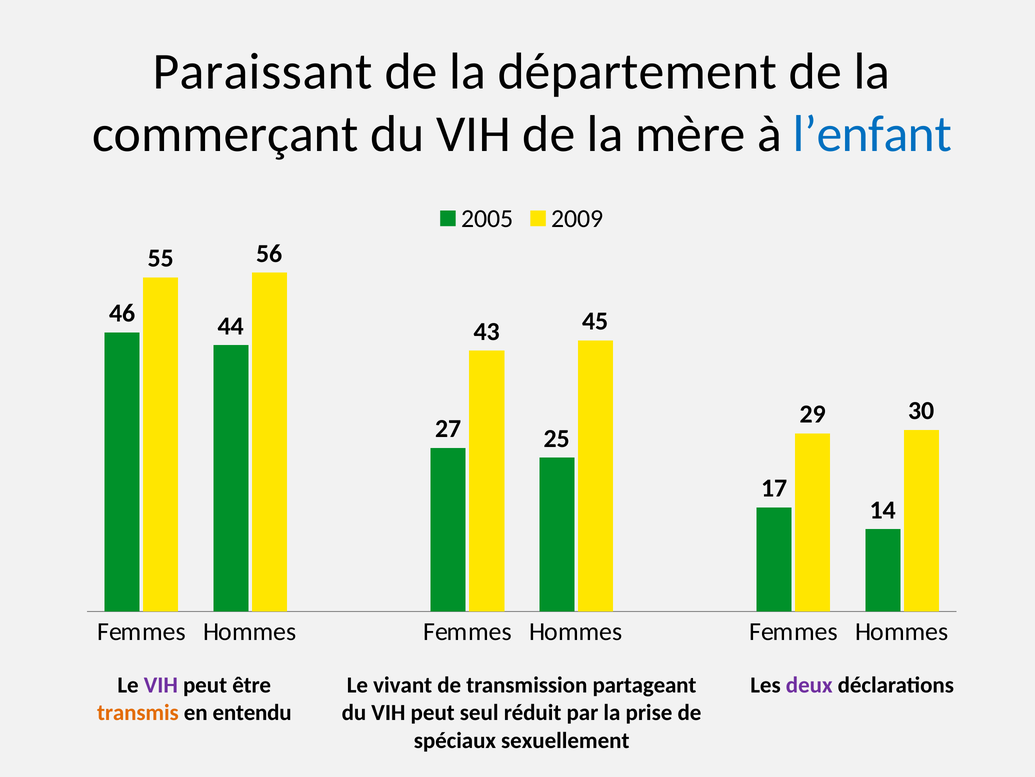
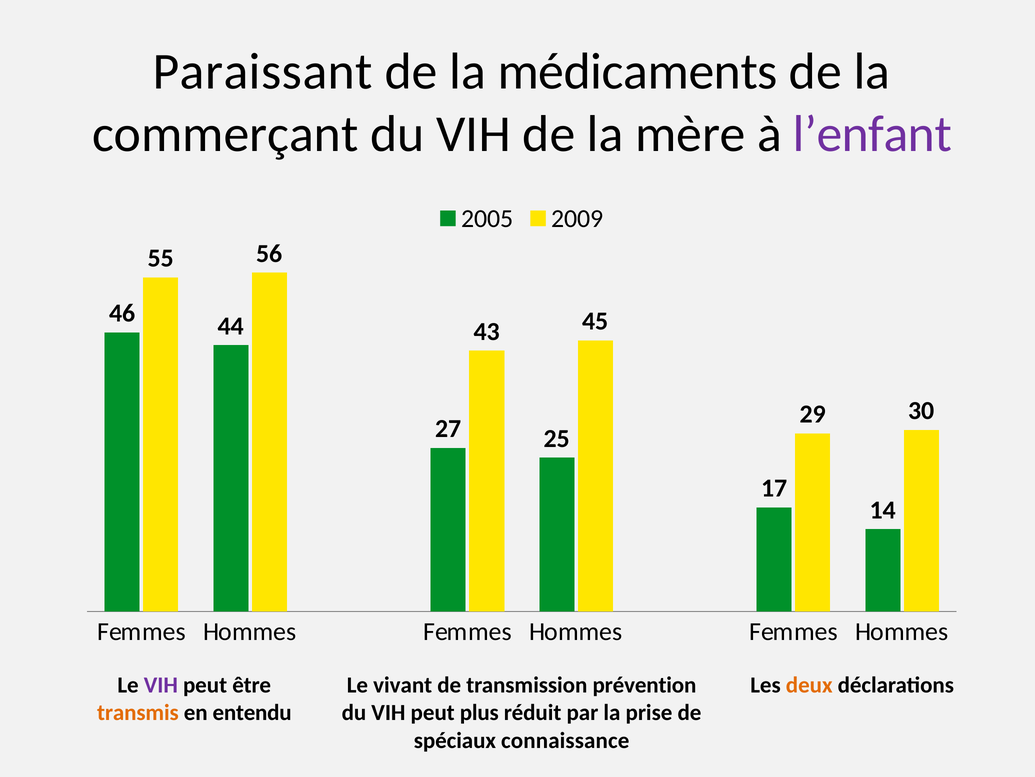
département: département -> médicaments (638, 72)
l’enfant colour: blue -> purple (872, 134)
partageant: partageant -> prévention (644, 685)
deux colour: purple -> orange (809, 685)
seul: seul -> plus (479, 712)
sexuellement: sexuellement -> connaissance (565, 740)
